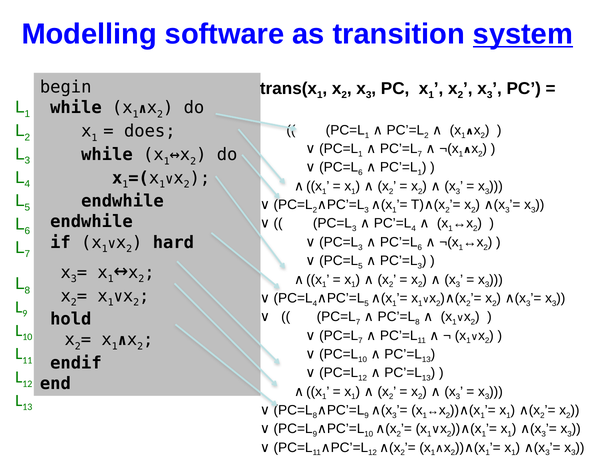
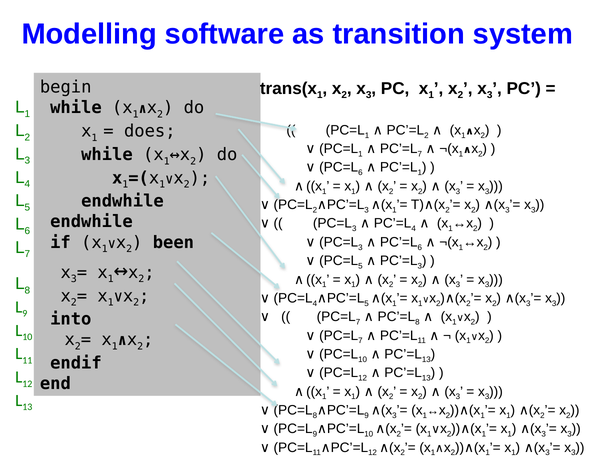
system underline: present -> none (523, 34)
hard: hard -> been (173, 242)
hold: hold -> into (71, 319)
